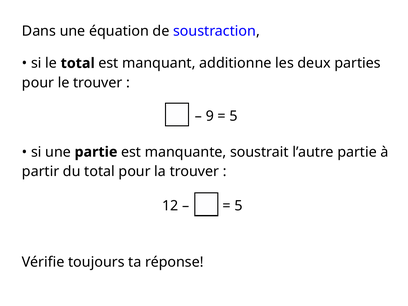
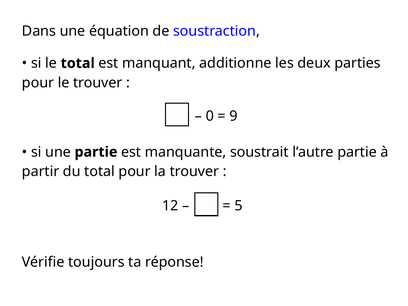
9: 9 -> 0 (210, 116)
5: 5 -> 9 (233, 116)
